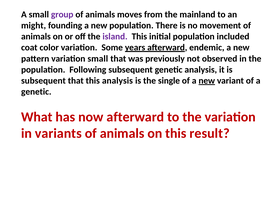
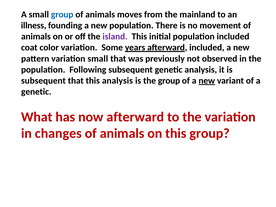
group colour: purple -> blue (62, 14)
might: might -> illness (34, 25)
afterward endemic: endemic -> included (207, 48)
the single: single -> group (169, 81)
variants: variants -> changes (58, 133)
this result: result -> group (210, 133)
